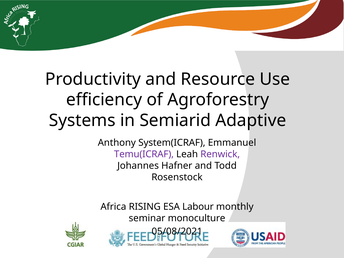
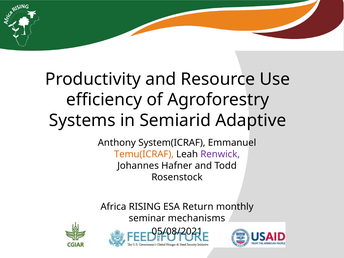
Temu(ICRAF colour: purple -> orange (144, 154)
Labour: Labour -> Return (198, 207)
monoculture: monoculture -> mechanisms (196, 218)
